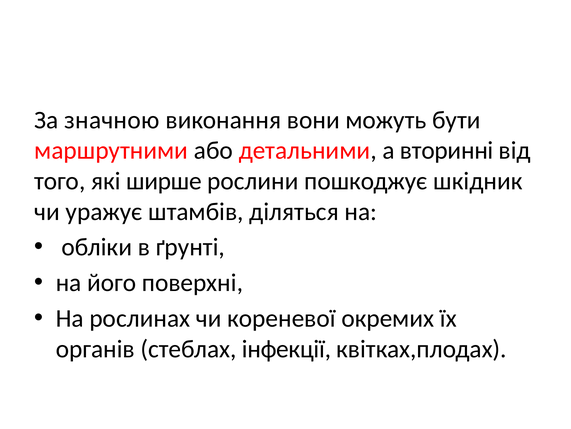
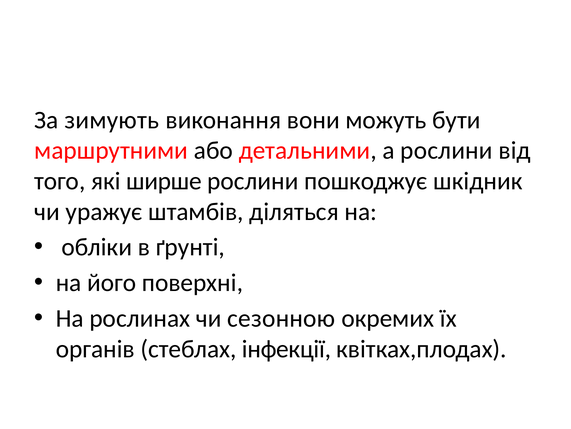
значною: значною -> зимують (112, 120)
а вторинні: вторинні -> рослини (446, 150)
кореневої: кореневої -> сезонною (281, 318)
